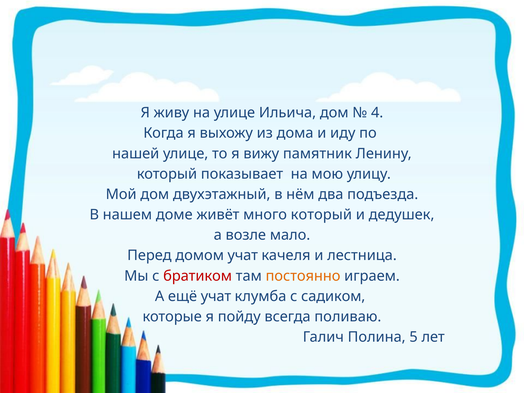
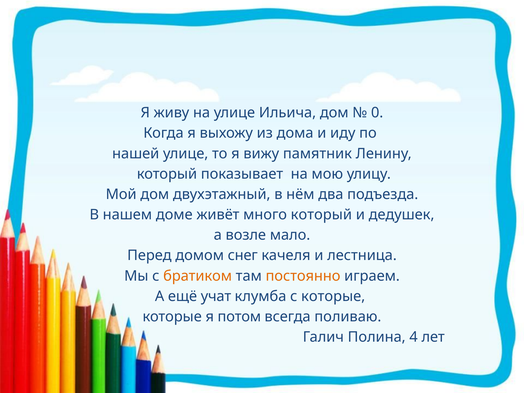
4: 4 -> 0 (377, 113)
домом учат: учат -> снег (243, 255)
братиком colour: red -> orange (198, 276)
с садиком: садиком -> которые (333, 296)
пойду: пойду -> потом (239, 317)
5: 5 -> 4 (414, 337)
